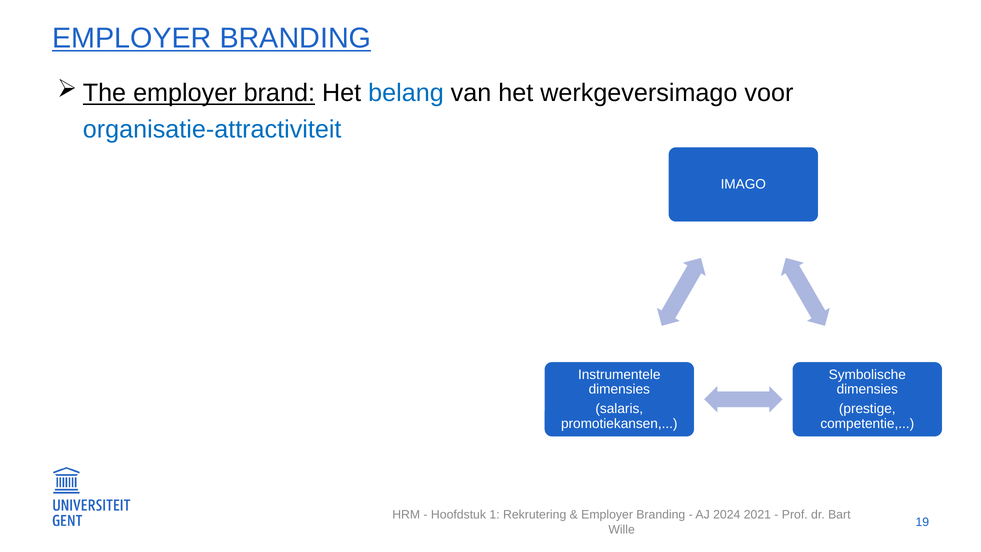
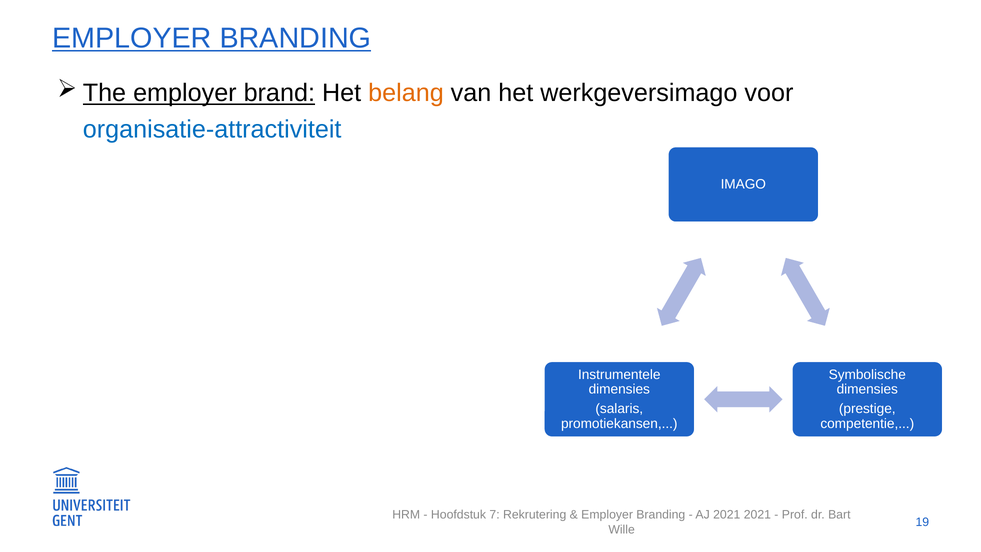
belang colour: blue -> orange (406, 93)
1: 1 -> 7 (495, 515)
AJ 2024: 2024 -> 2021 (727, 515)
